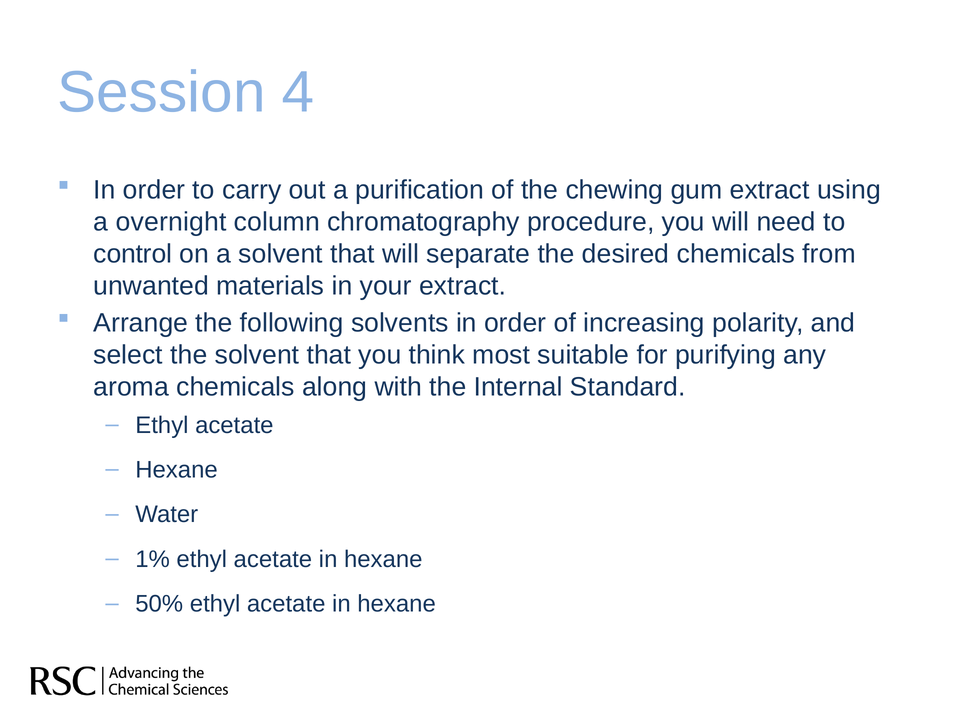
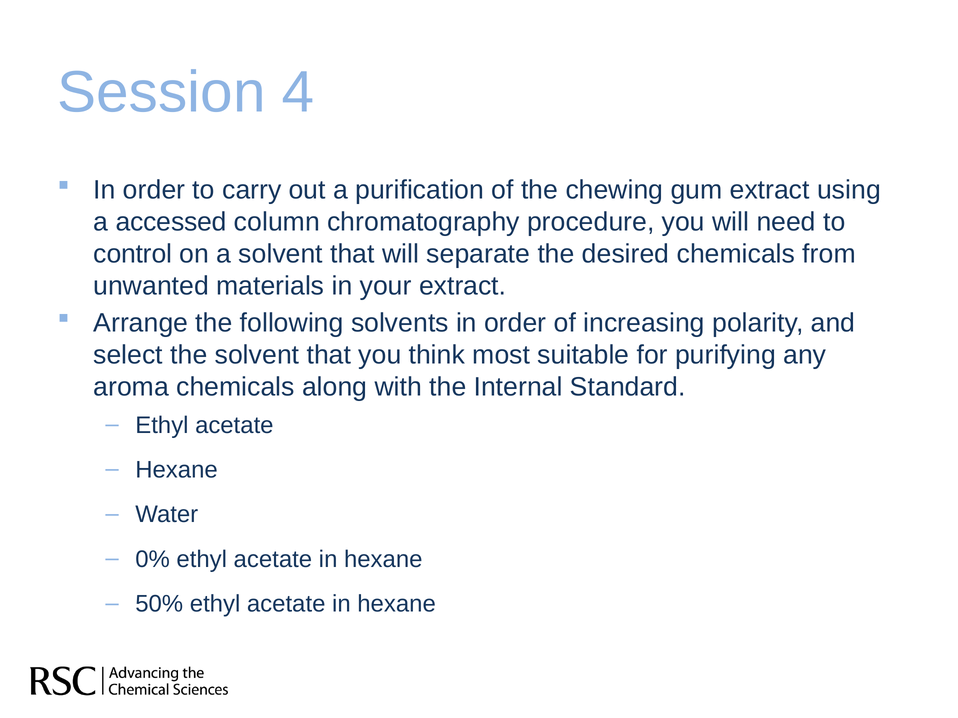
overnight: overnight -> accessed (171, 222)
1%: 1% -> 0% (153, 560)
